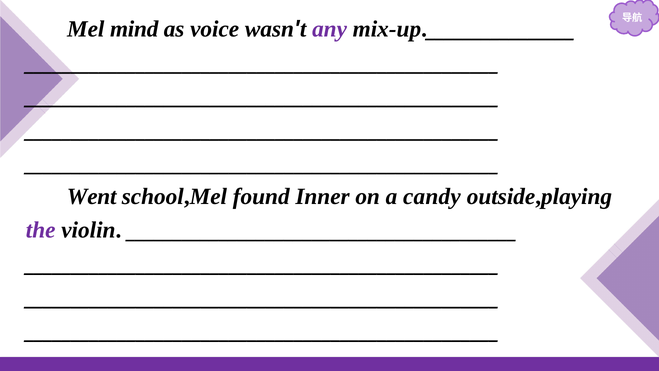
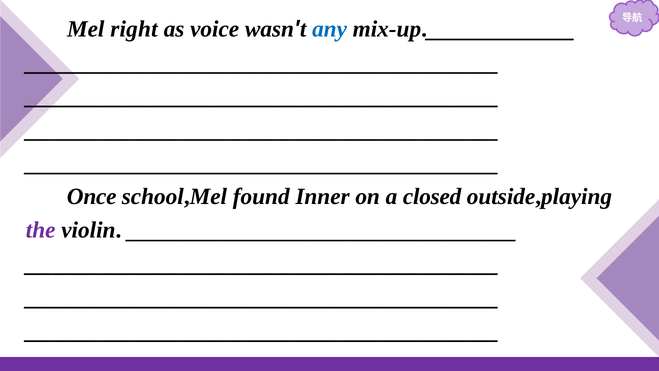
mind: mind -> right (134, 29)
any colour: purple -> blue (330, 29)
Went: Went -> Once (92, 196)
candy: candy -> closed (432, 196)
